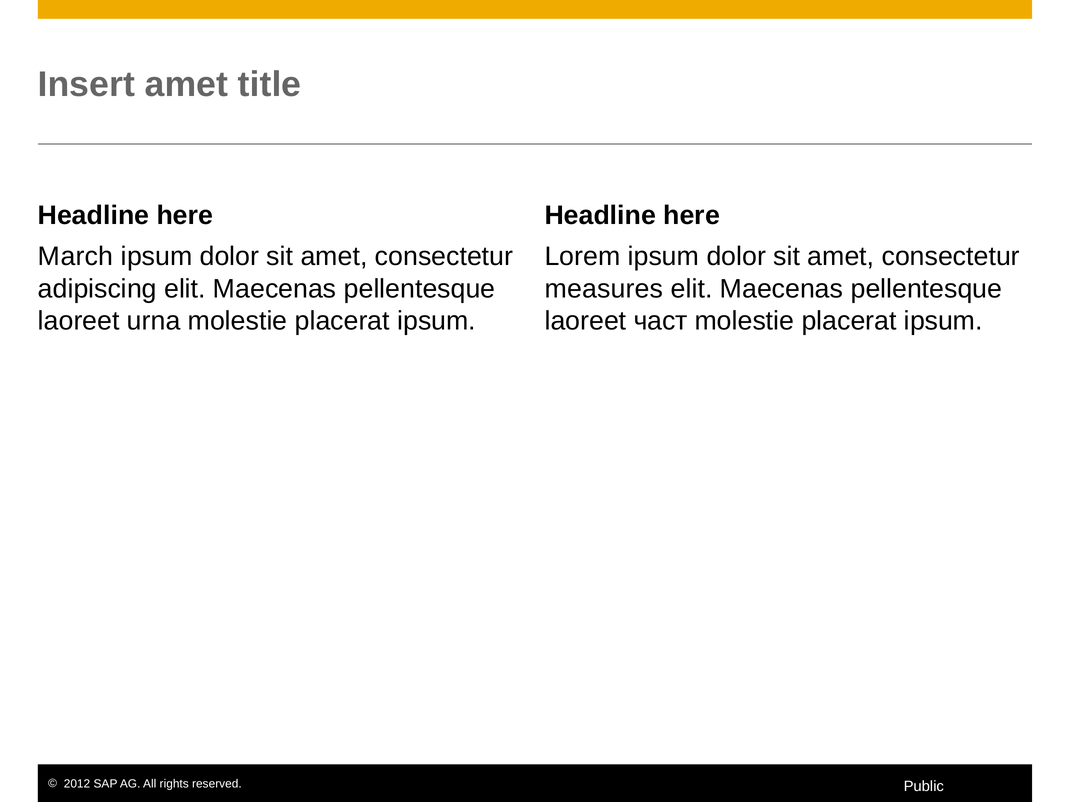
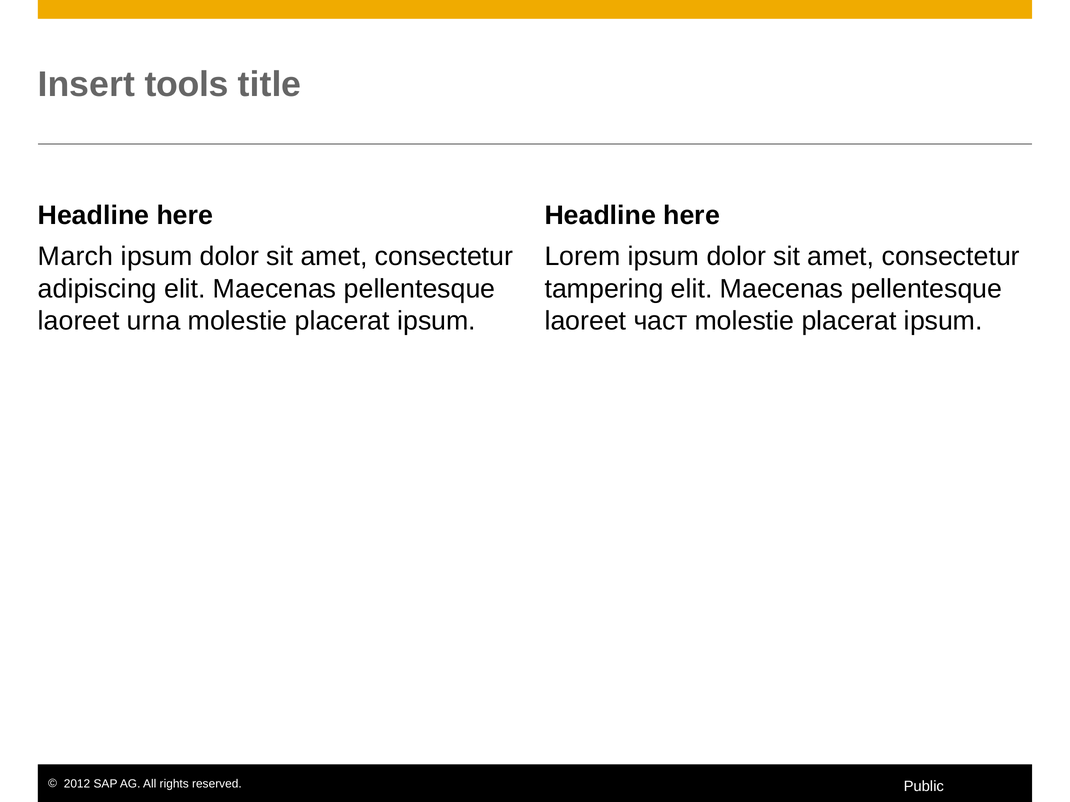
Insert amet: amet -> tools (187, 85)
measures: measures -> tampering (604, 289)
